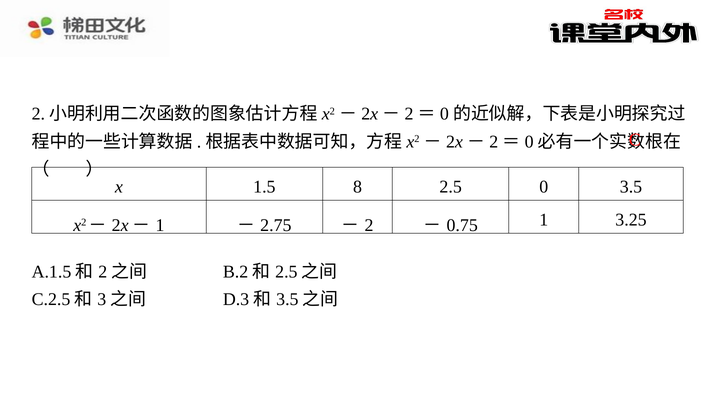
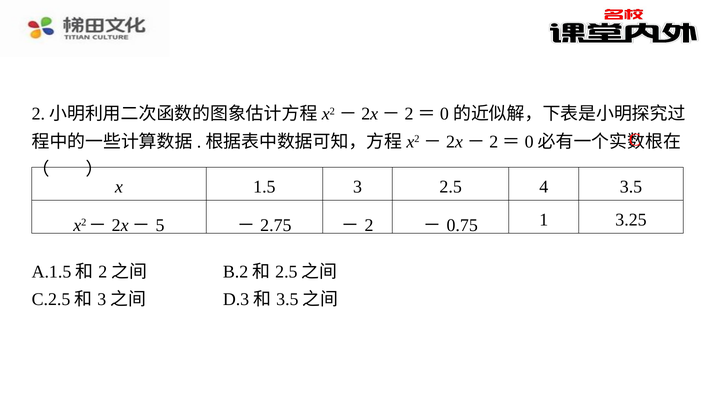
8: 8 -> 3 (357, 187)
0: 0 -> 4 (544, 187)
1: 1 -> 5 (160, 225)
